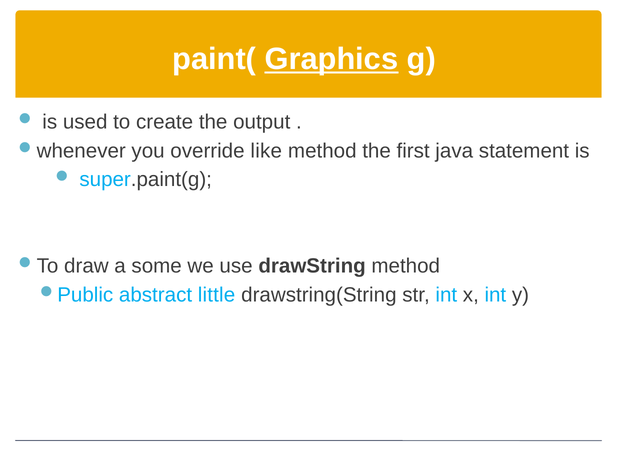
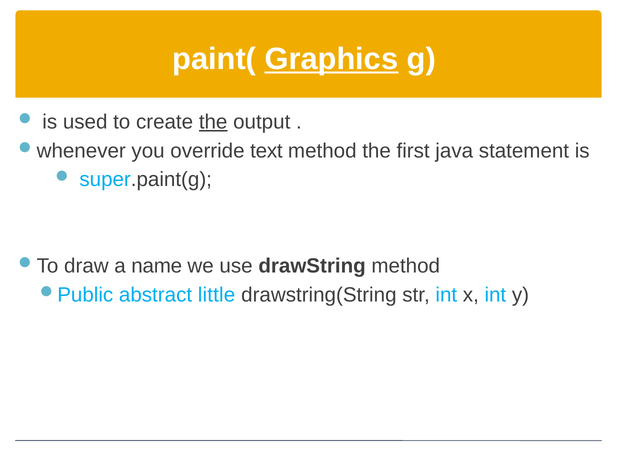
the underline: none -> present (213, 122)
like: like -> text (266, 151)
some: some -> name (157, 266)
